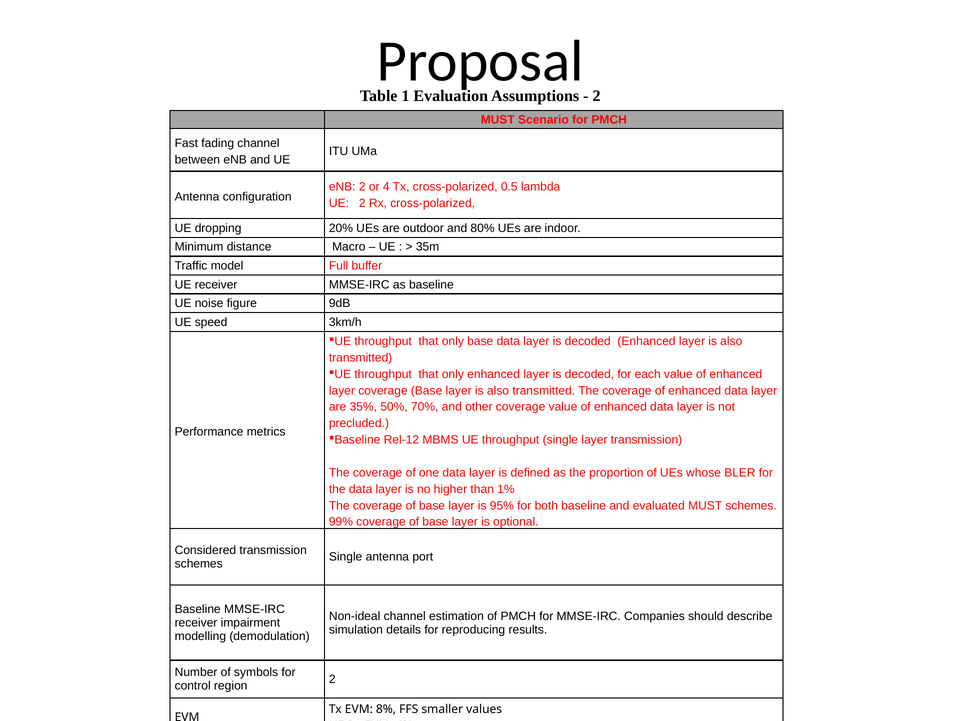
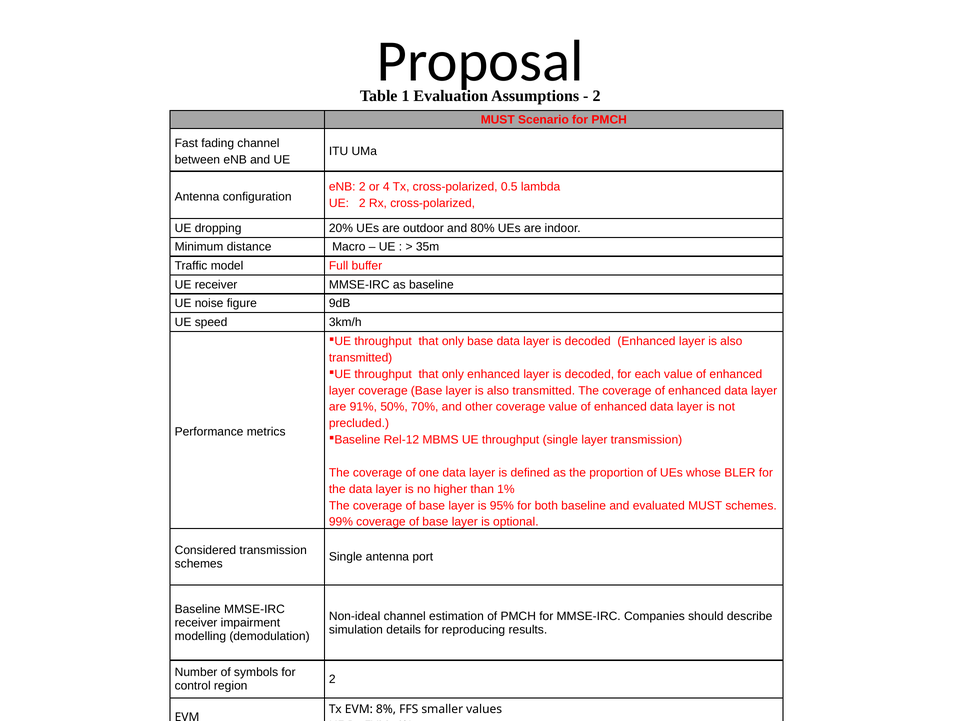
35%: 35% -> 91% (363, 407)
